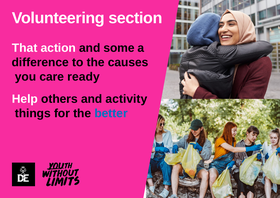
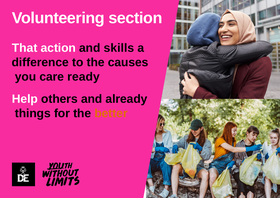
some: some -> skills (119, 48)
activity: activity -> already (126, 99)
better colour: blue -> orange (111, 113)
